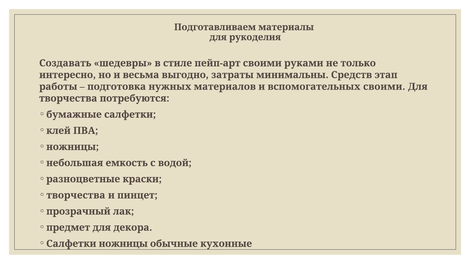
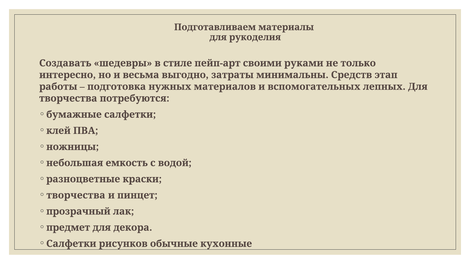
вспомогательных своими: своими -> лепных (384, 87)
Салфетки ножницы: ножницы -> рисунков (123, 244)
